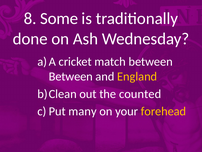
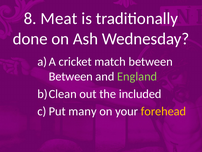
Some: Some -> Meat (59, 19)
England colour: yellow -> light green (137, 76)
counted: counted -> included (140, 94)
